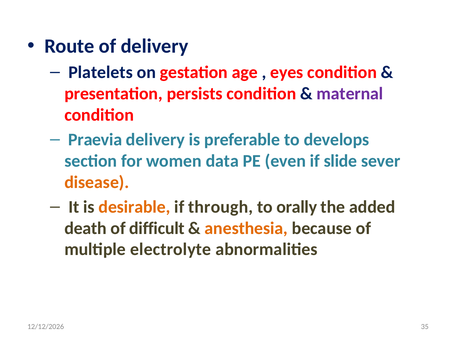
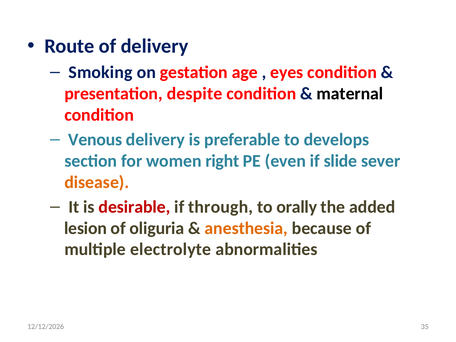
Platelets: Platelets -> Smoking (101, 72)
persists: persists -> despite (195, 94)
maternal colour: purple -> black (350, 94)
Praevia: Praevia -> Venous (95, 140)
data: data -> right (222, 161)
desirable colour: orange -> red (134, 207)
death: death -> lesion (86, 228)
difficult: difficult -> oliguria (157, 228)
